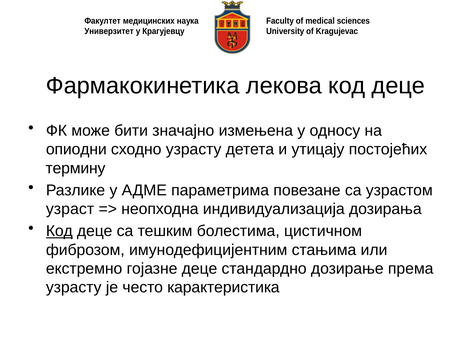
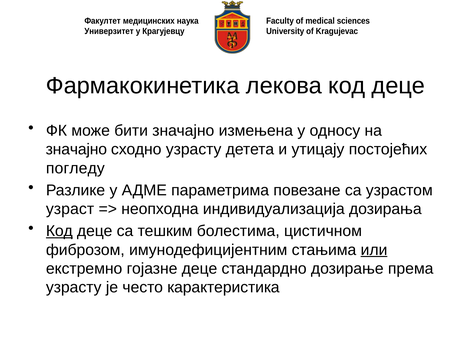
опиодни: опиодни -> значајно (76, 150)
термину: термину -> погледу (75, 168)
или underline: none -> present (374, 250)
